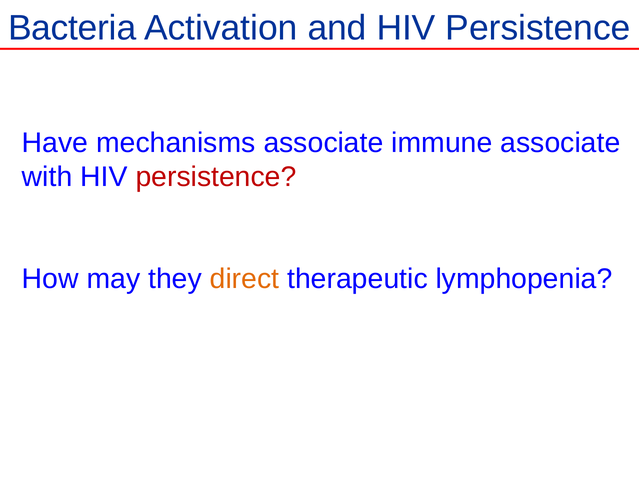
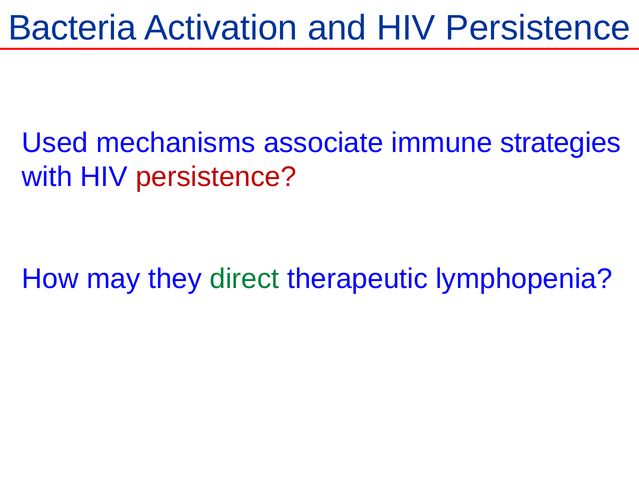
Have: Have -> Used (55, 143)
immune associate: associate -> strategies (560, 143)
direct colour: orange -> green (244, 279)
